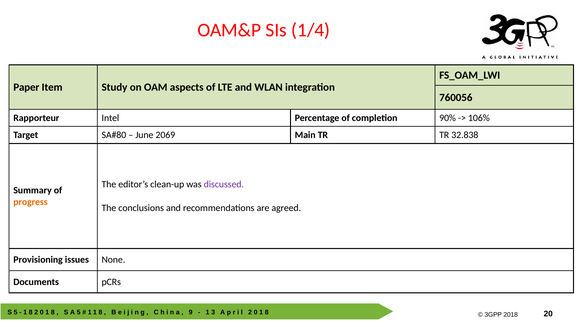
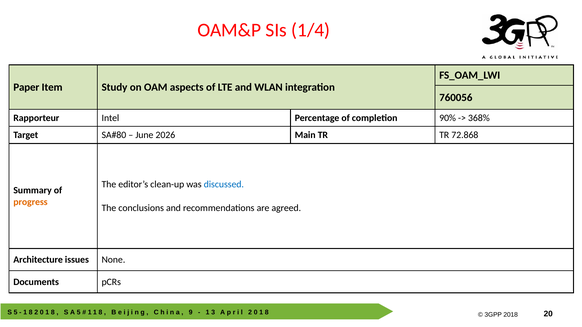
106%: 106% -> 368% (479, 118)
2069: 2069 -> 2026 (165, 135)
32.838: 32.838 -> 72.868 (465, 135)
discussed colour: purple -> blue (224, 184)
Provisioning: Provisioning -> Architecture (38, 260)
